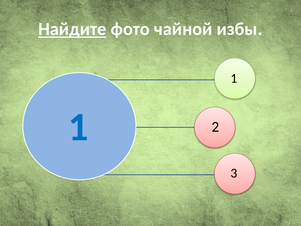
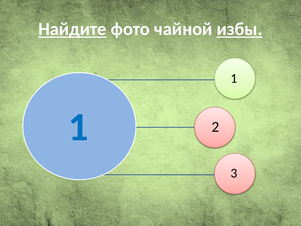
избы underline: none -> present (239, 29)
